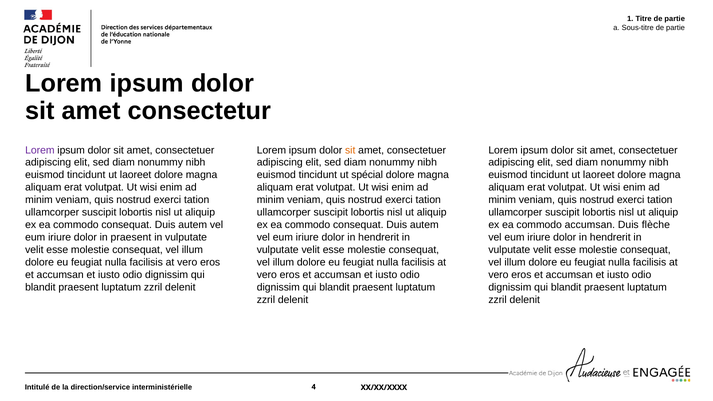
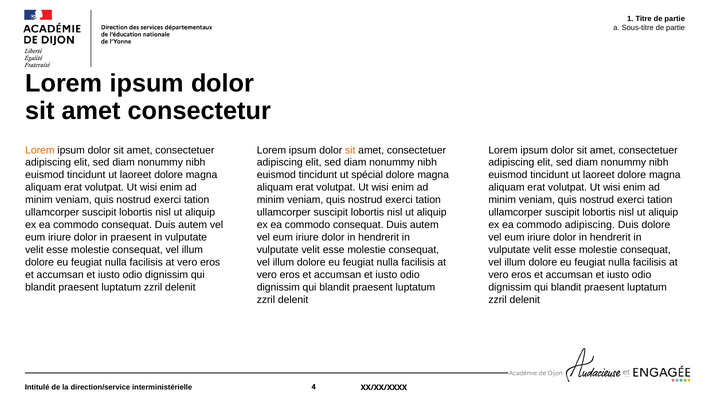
Lorem colour: purple -> orange (40, 150)
commodo accumsan: accumsan -> adipiscing (590, 225)
Duis flèche: flèche -> dolore (656, 225)
